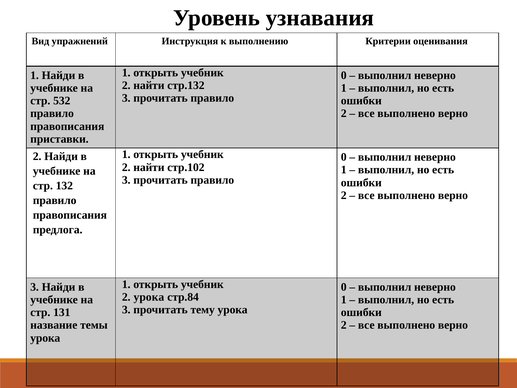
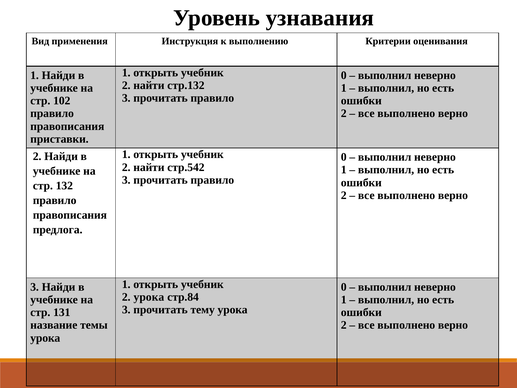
упражнений: упражнений -> применения (80, 41)
532: 532 -> 102 (62, 101)
стр.102: стр.102 -> стр.542 (186, 167)
